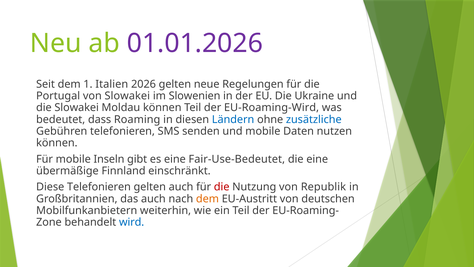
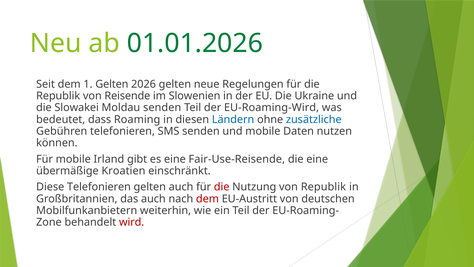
01.01.2026 colour: purple -> green (195, 43)
1 Italien: Italien -> Gelten (112, 84)
Portugal: Portugal -> Republik (58, 96)
von Slowakei: Slowakei -> Reisende (127, 96)
Moldau können: können -> senden (162, 108)
Inseln: Inseln -> Irland (109, 159)
Fair-Use-Bedeutet: Fair-Use-Bedeutet -> Fair-Use-Reisende (237, 159)
Finnland: Finnland -> Kroatien (123, 171)
dem colour: orange -> red (207, 198)
wird colour: blue -> red (132, 222)
